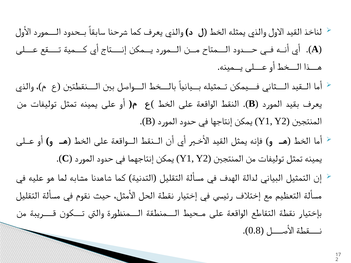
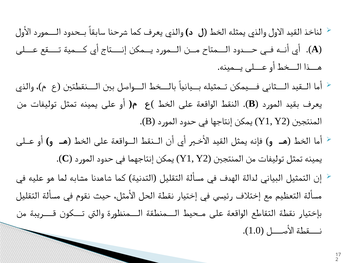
0.8: 0.8 -> 1.0 (254, 231)
